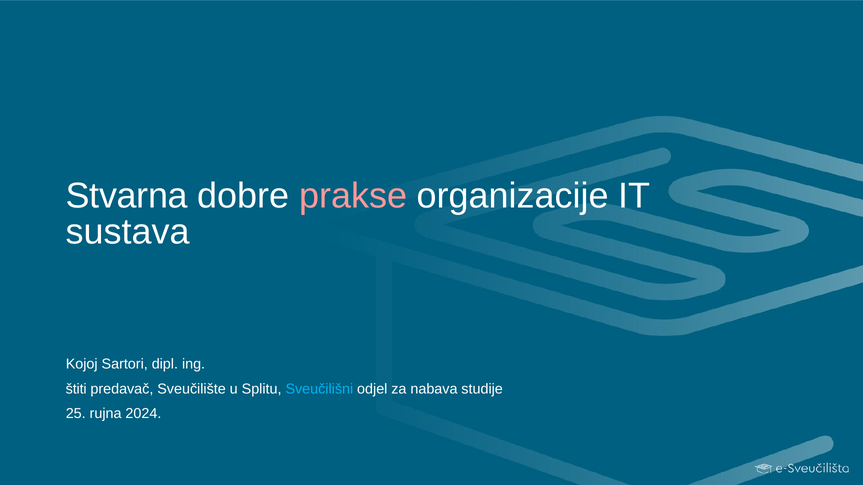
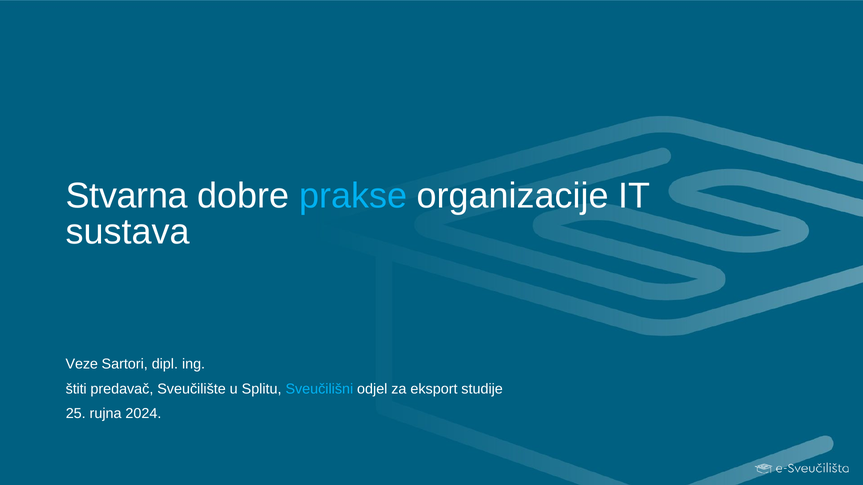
prakse colour: pink -> light blue (353, 196)
Kojoj: Kojoj -> Veze (82, 364)
nabava: nabava -> eksport (434, 389)
